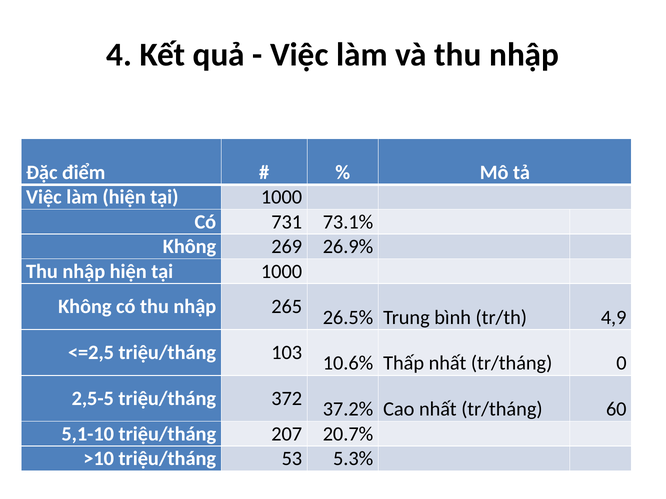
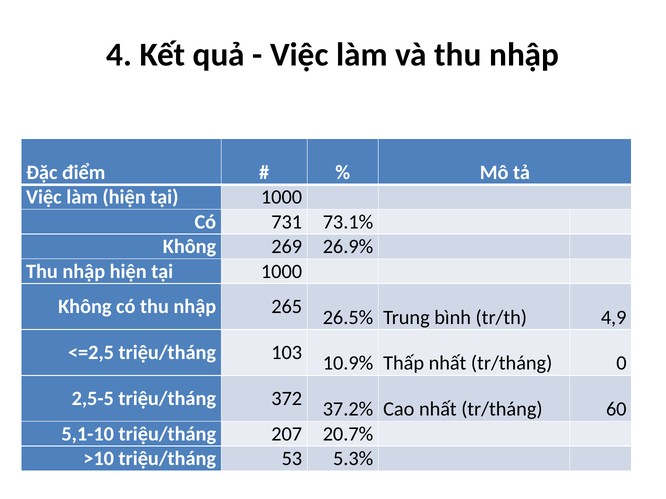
10.6%: 10.6% -> 10.9% (348, 364)
